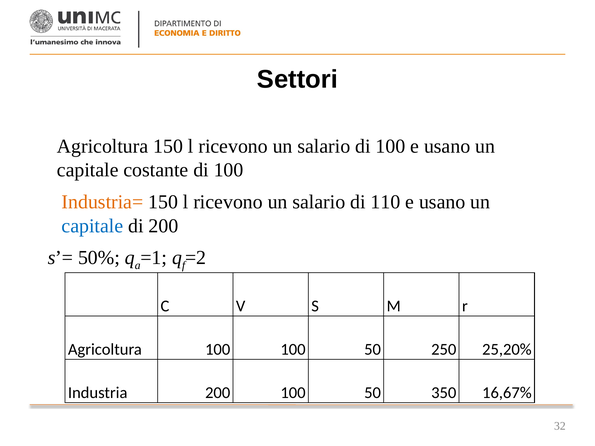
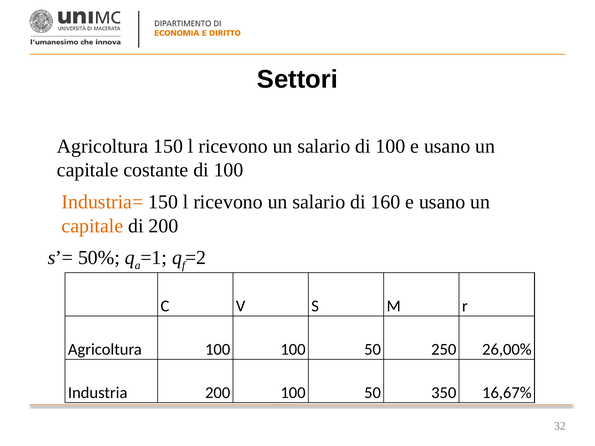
110: 110 -> 160 (385, 202)
capitale colour: blue -> orange (92, 226)
25,20%: 25,20% -> 26,00% (507, 350)
